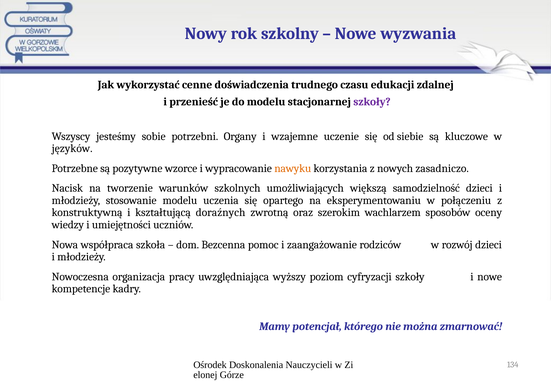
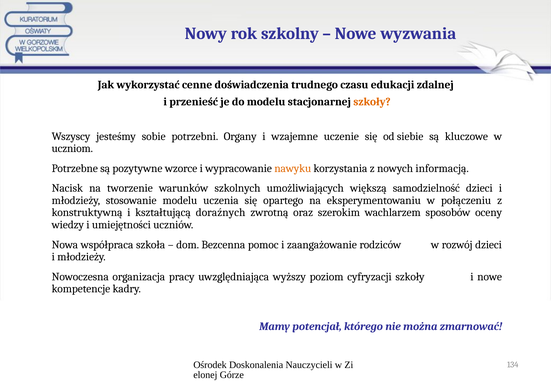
szkoły colour: purple -> orange (372, 102)
języków: języków -> uczniom (72, 148)
zasadniczo: zasadniczo -> informacją (442, 168)
